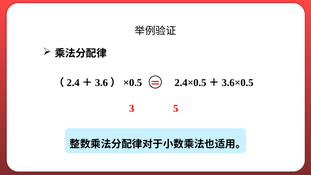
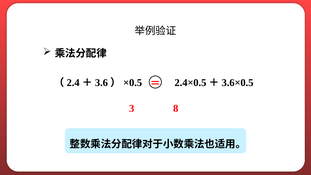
5: 5 -> 8 (176, 108)
